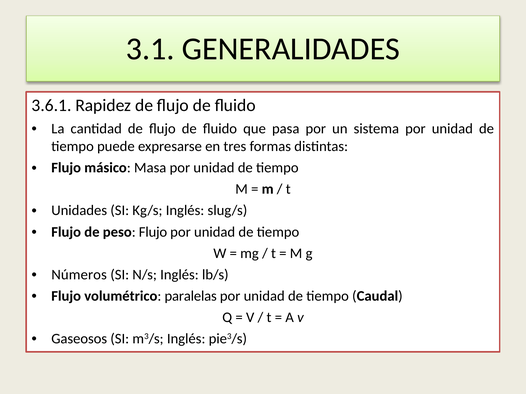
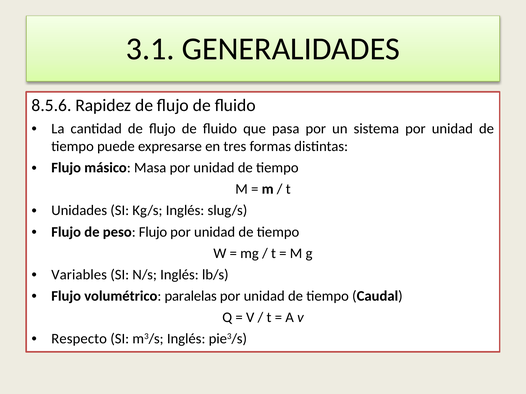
3.6.1: 3.6.1 -> 8.5.6 (52, 106)
Números: Números -> Variables (79, 275)
Gaseosos: Gaseosos -> Respecto (79, 339)
